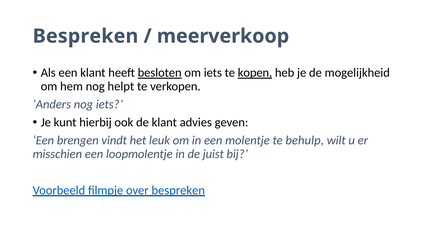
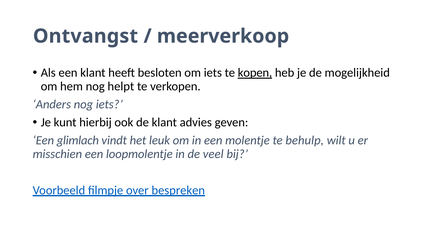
Bespreken: Bespreken -> Ontvangst (85, 36)
besloten underline: present -> none (160, 73)
brengen: brengen -> glimlach (78, 140)
juist: juist -> veel (213, 154)
